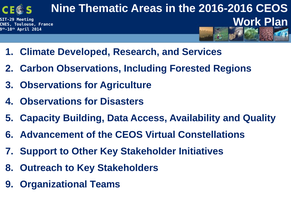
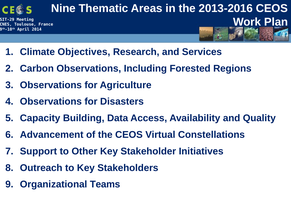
2016-2016: 2016-2016 -> 2013-2016 (226, 8)
Developed: Developed -> Objectives (84, 52)
